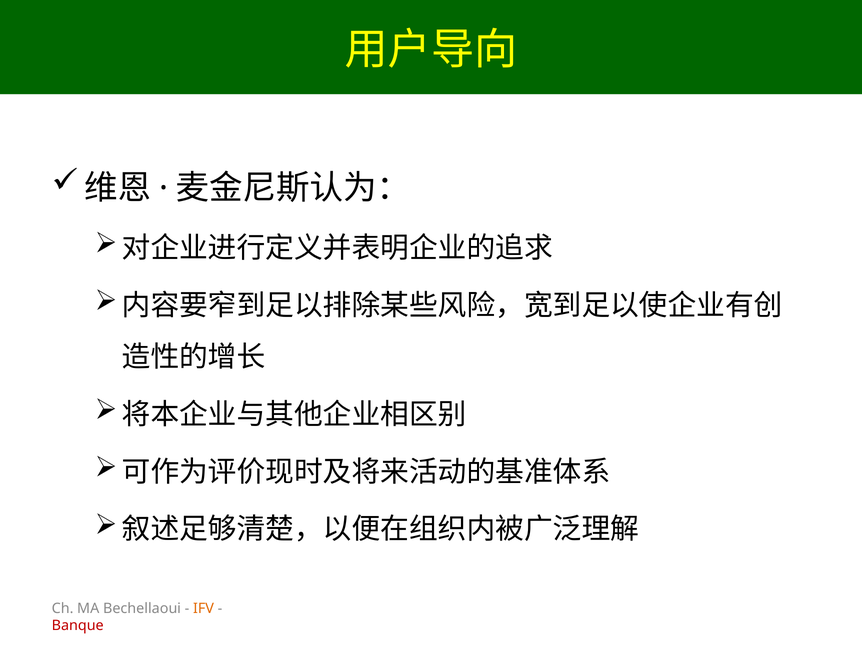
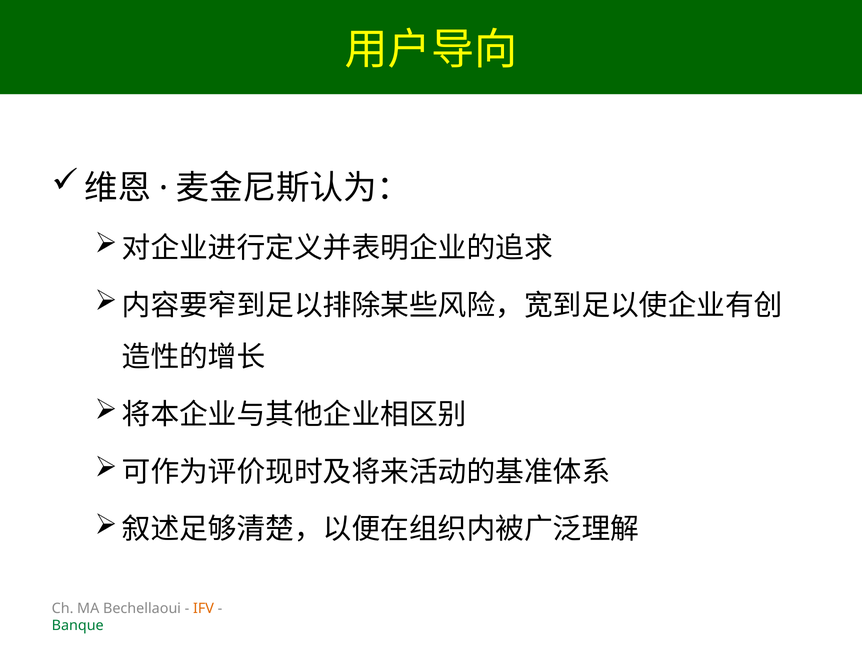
Banque colour: red -> green (78, 626)
